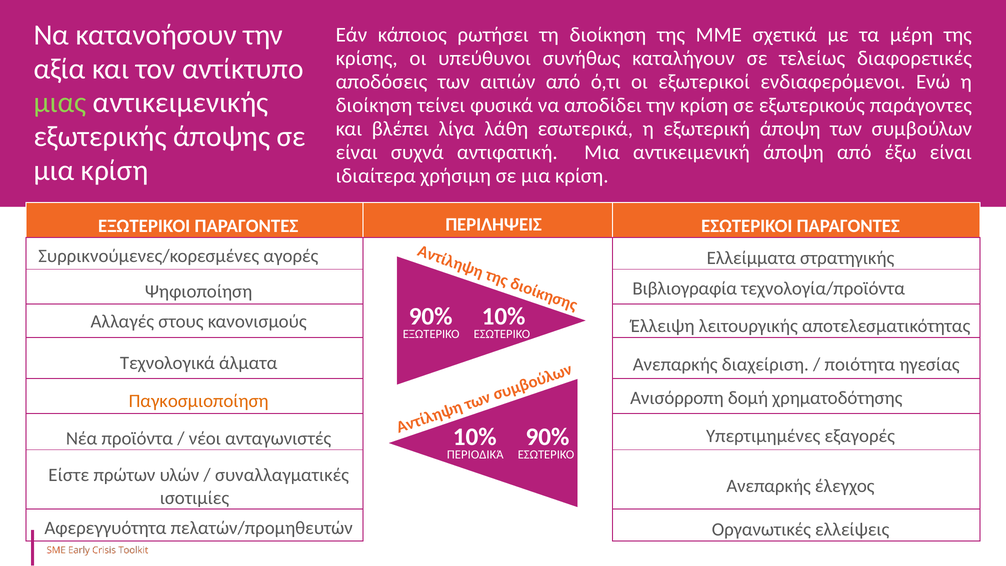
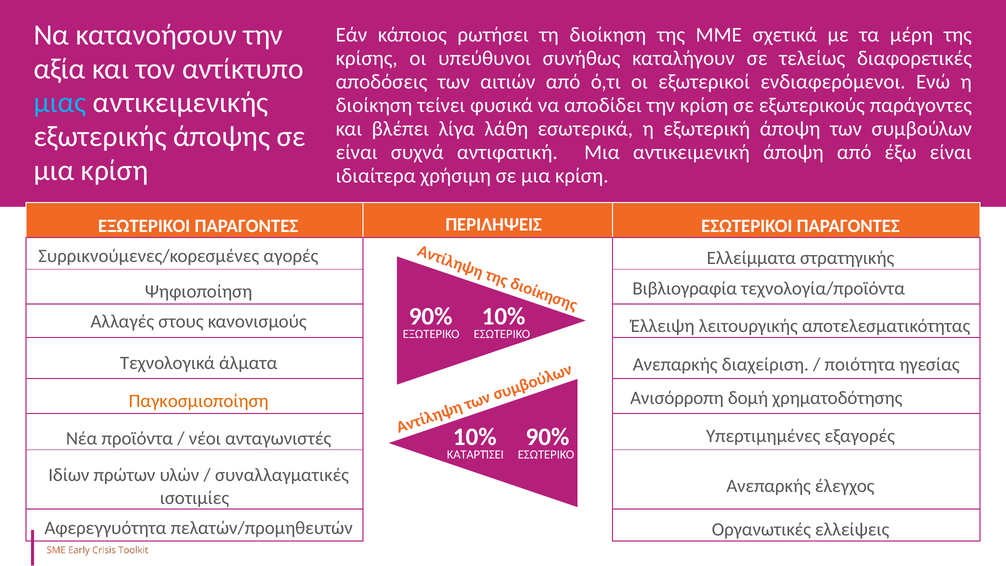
μιας colour: light green -> light blue (60, 103)
ΠΕΡΙΟΔΙΚΆ: ΠΕΡΙΟΔΙΚΆ -> ΚΑΤΑΡΤΊΣΕΙ (475, 454)
Είστε: Είστε -> Ιδίων (69, 475)
